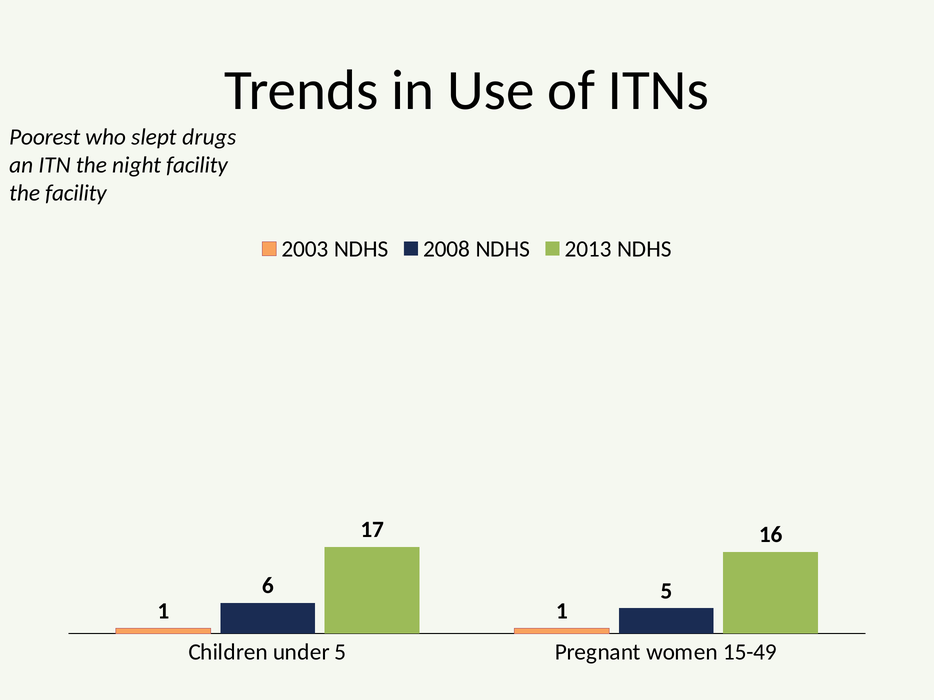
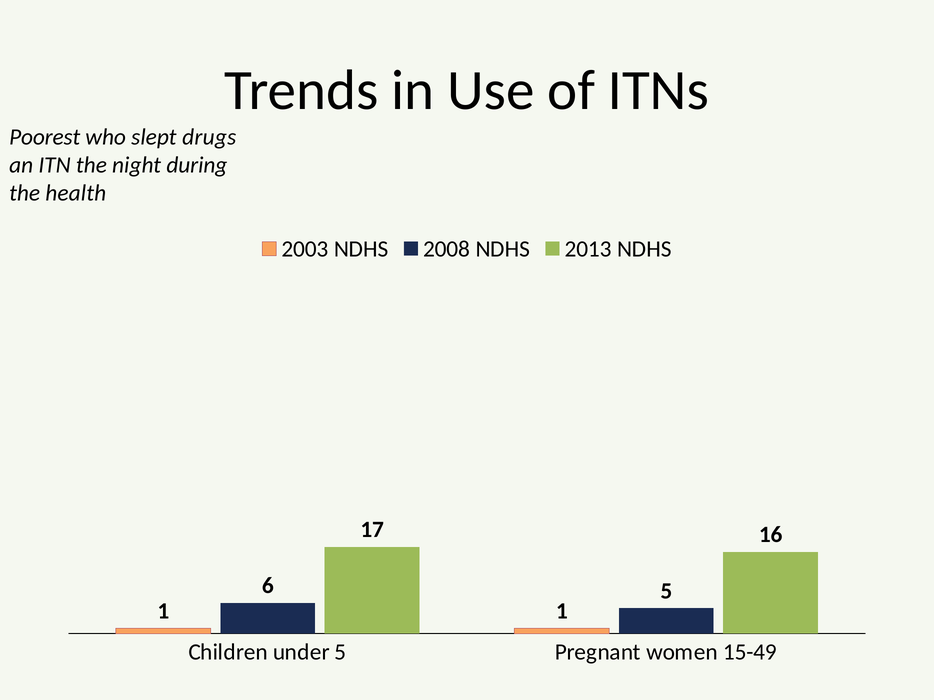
night facility: facility -> during (197, 165)
the facility: facility -> health (76, 193)
